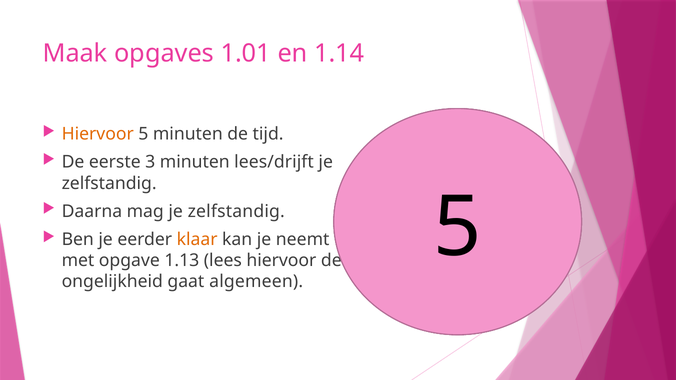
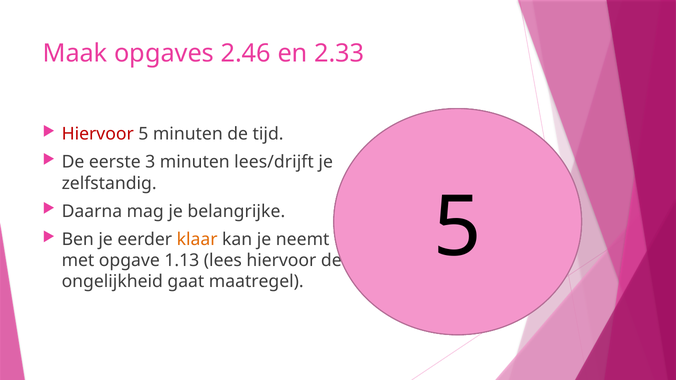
1.01: 1.01 -> 2.46 (246, 53)
1.14: 1.14 -> 2.33 (339, 53)
Hiervoor colour: orange -> red (98, 134)
mag je zelfstandig: zelfstandig -> belangrijke (236, 211)
algemeen: algemeen -> maatregel (256, 282)
